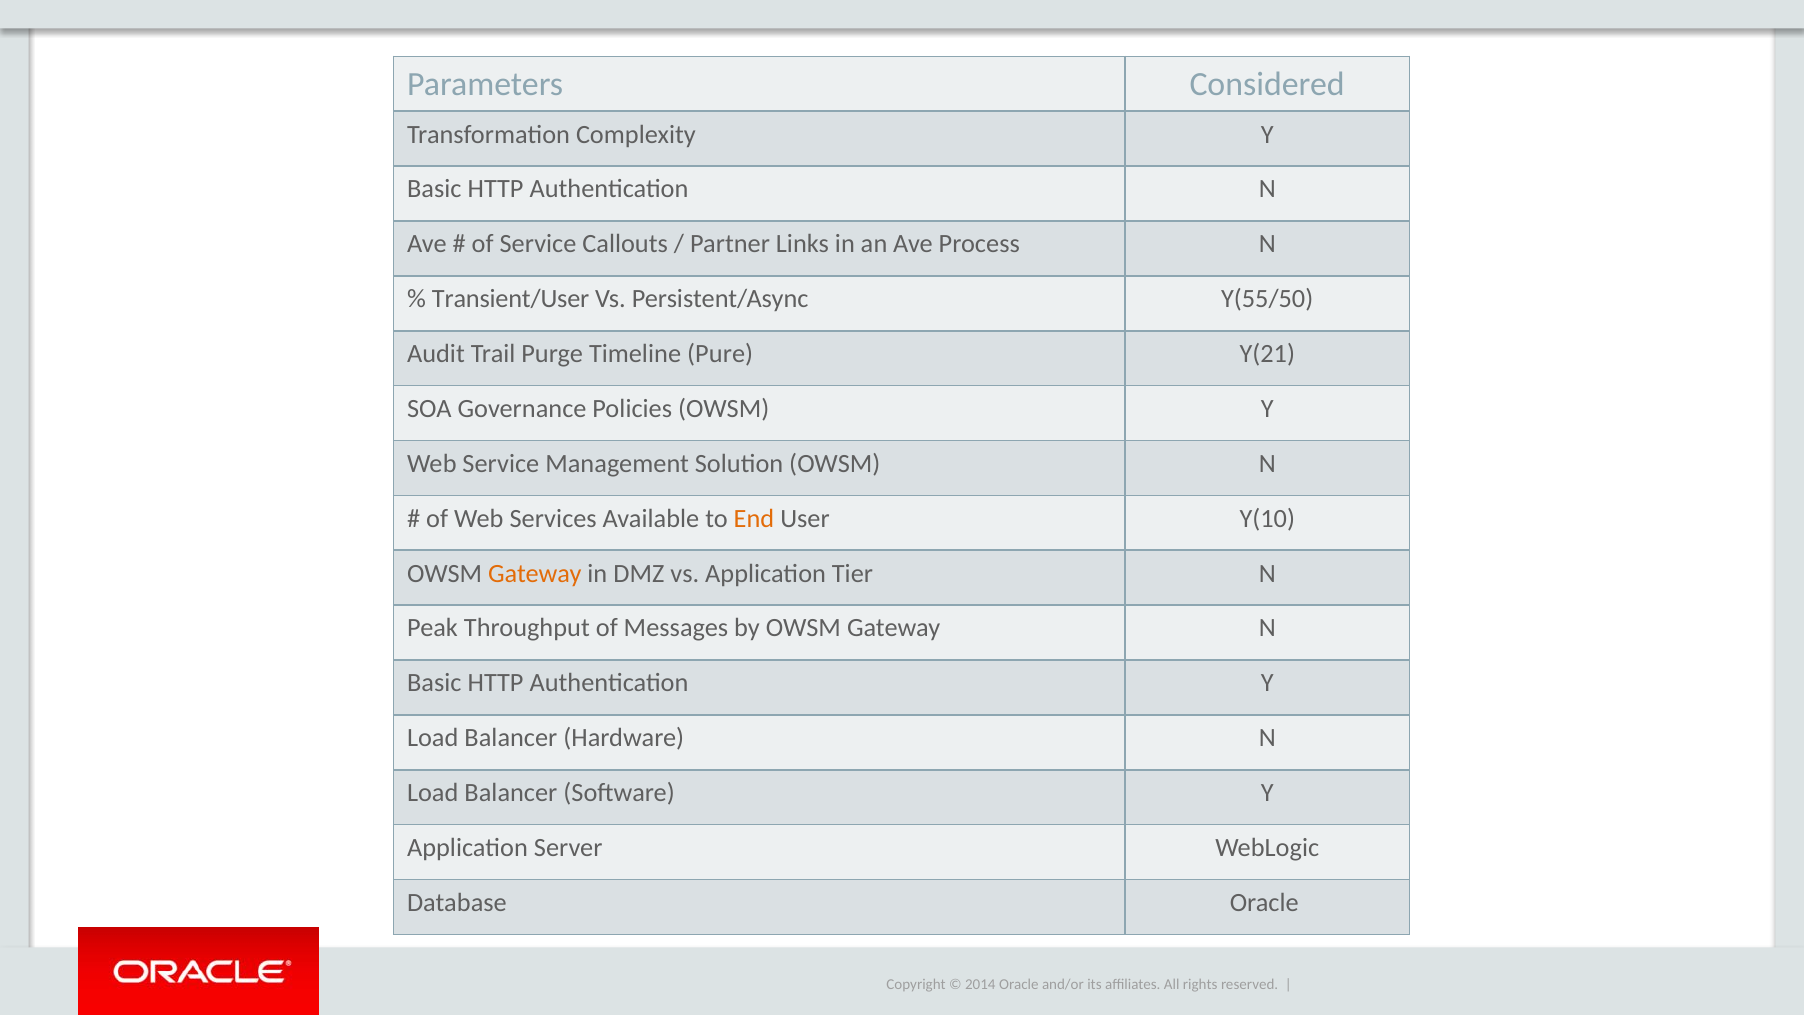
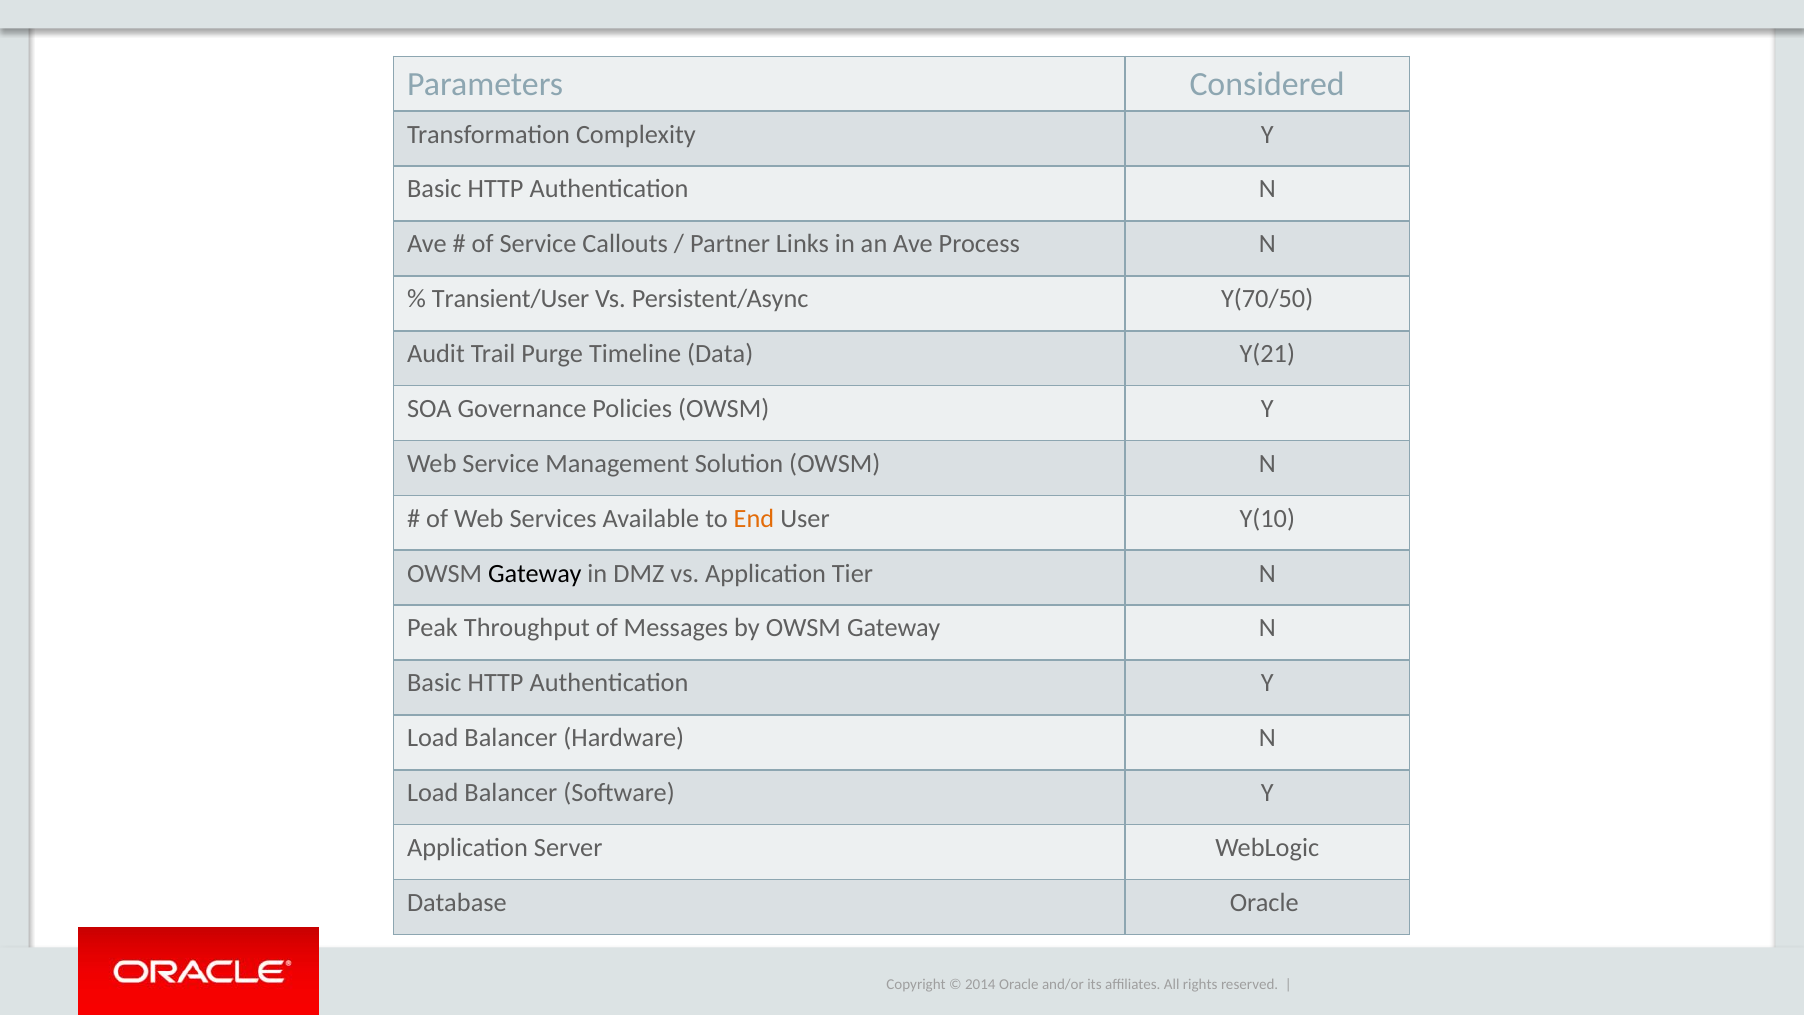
Y(55/50: Y(55/50 -> Y(70/50 (1267, 299)
Pure: Pure -> Data (720, 354)
Gateway colour: orange -> black (535, 573)
